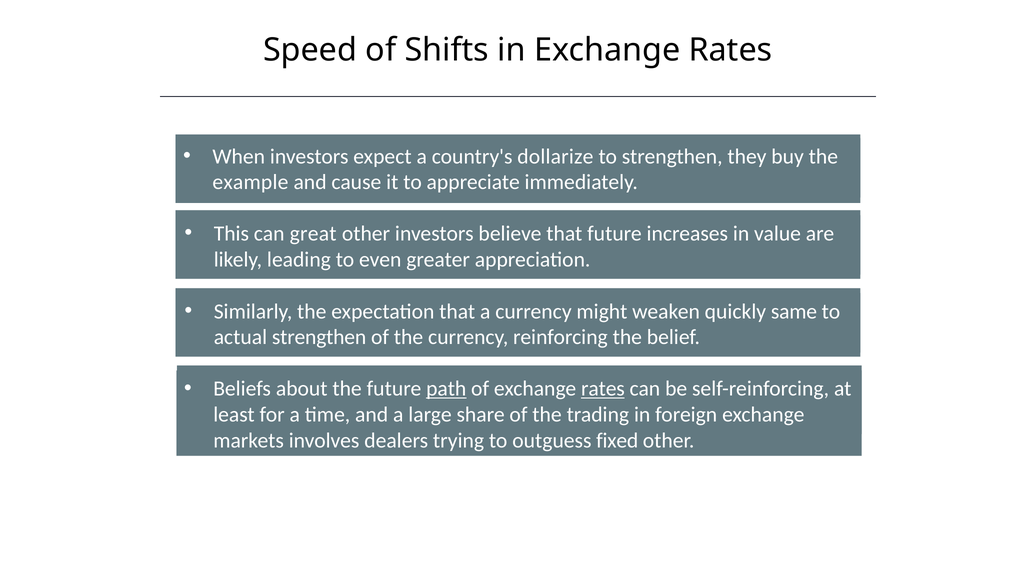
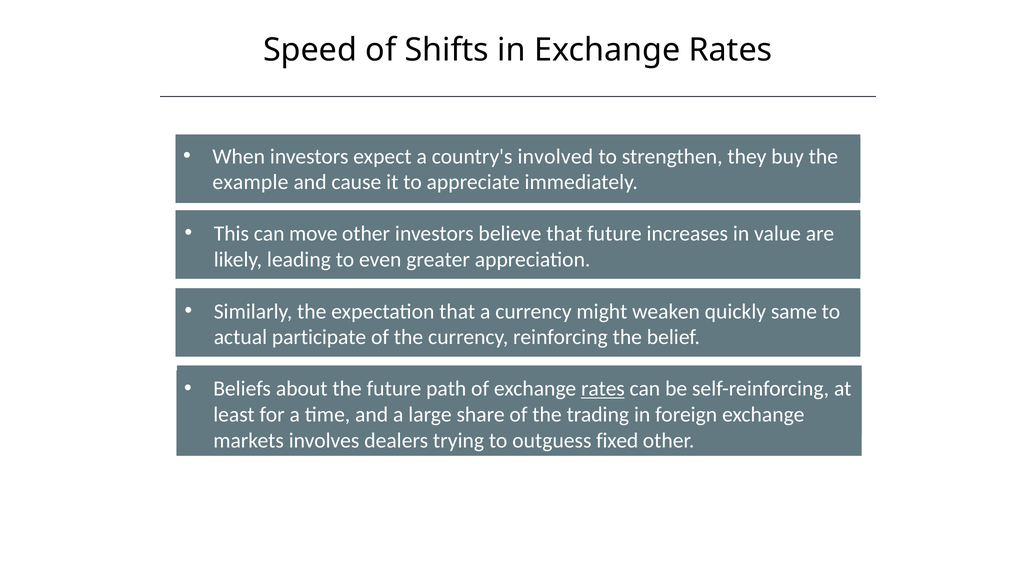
dollarize: dollarize -> involved (555, 156)
great: great -> move (313, 233)
actual strengthen: strengthen -> participate (319, 337)
path underline: present -> none (446, 389)
